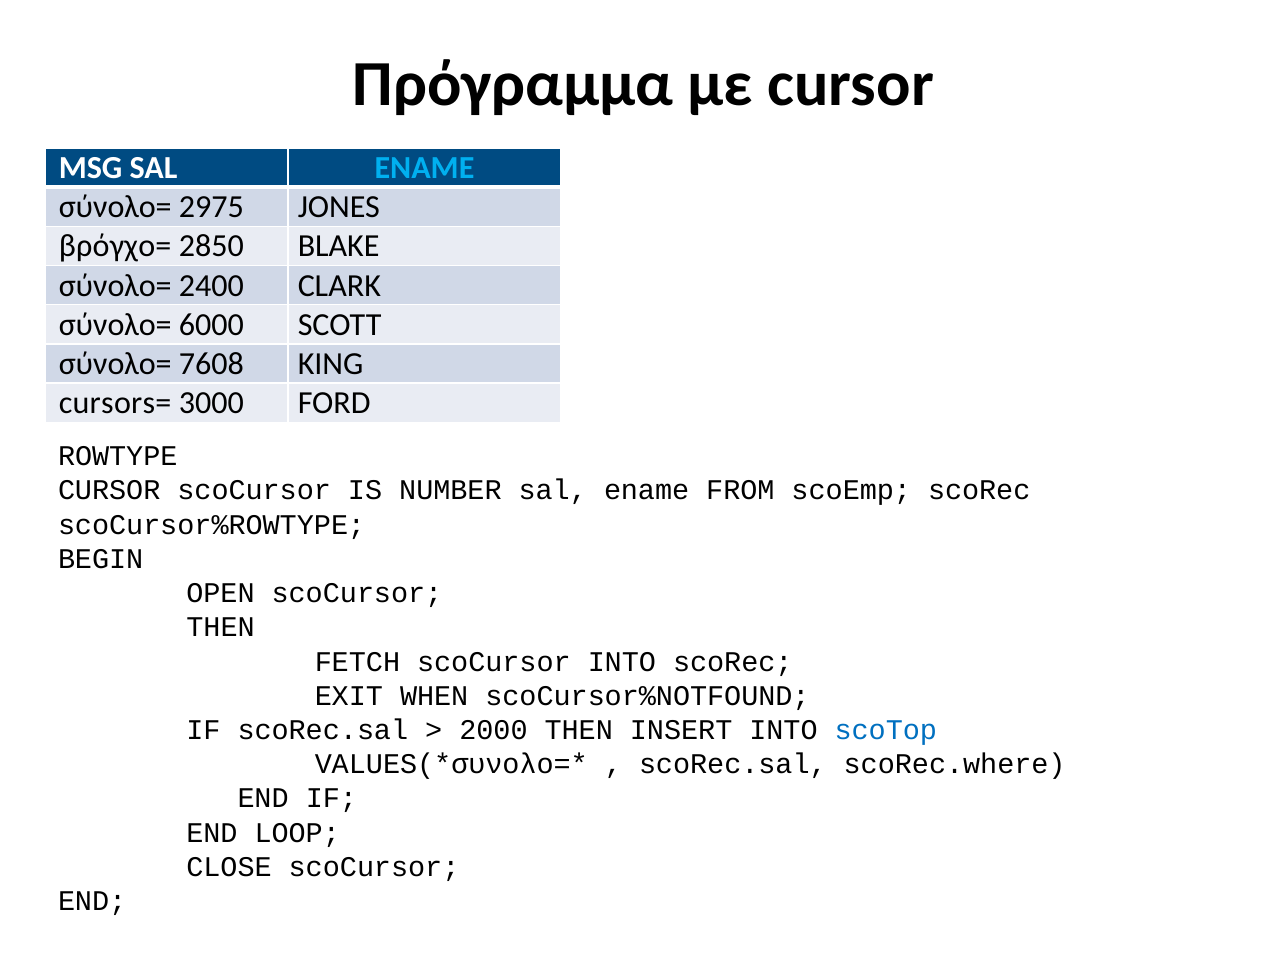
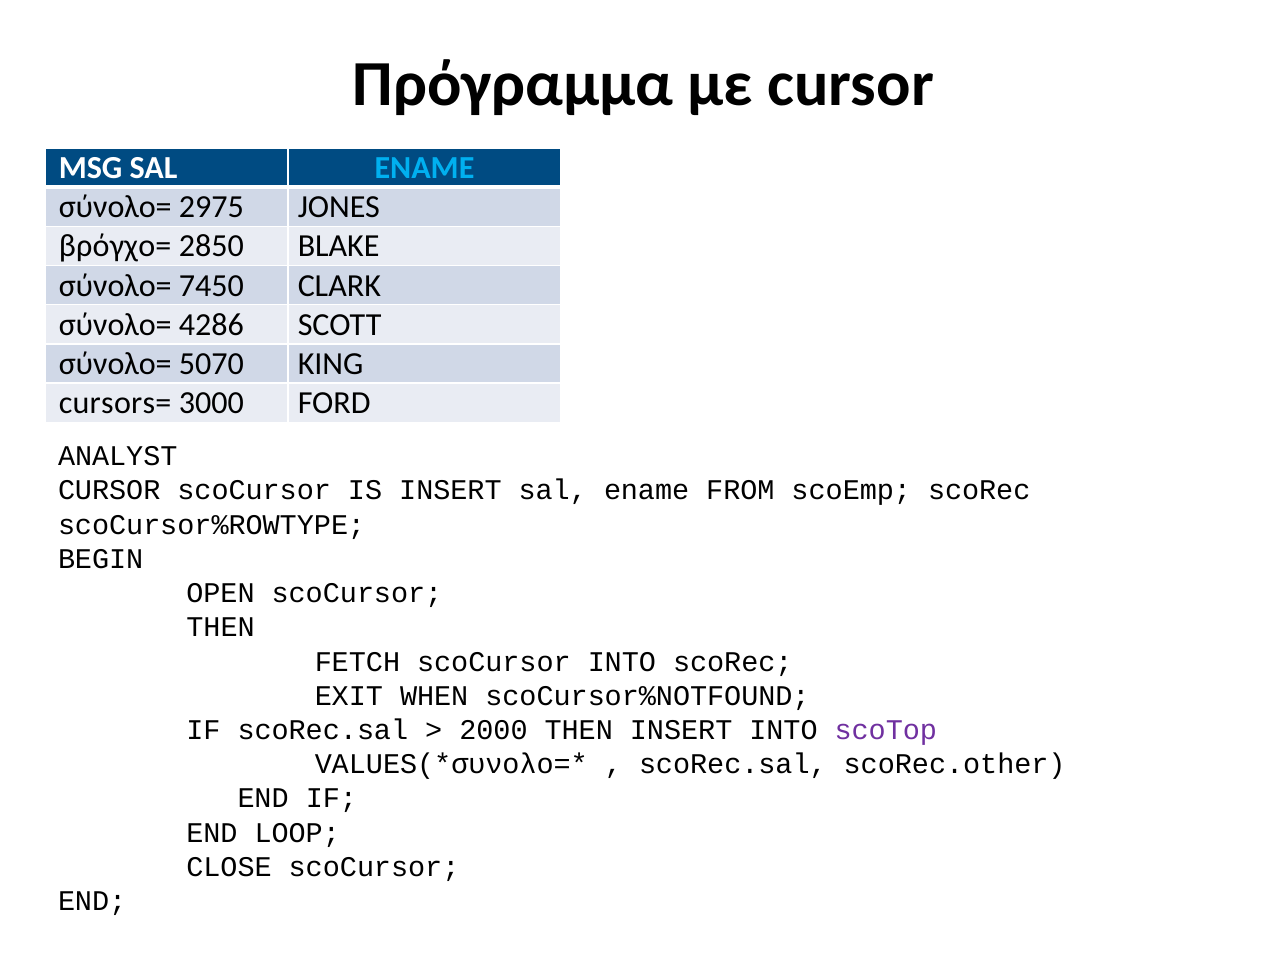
2400: 2400 -> 7450 (211, 285)
6000: 6000 -> 4286 (211, 325)
7608: 7608 -> 5070 (211, 364)
ROWTYPE: ROWTYPE -> ANALYST (118, 456)
IS NUMBER: NUMBER -> INSERT (450, 491)
scoTop colour: blue -> purple (886, 730)
scoRec.where: scoRec.where -> scoRec.other (955, 764)
